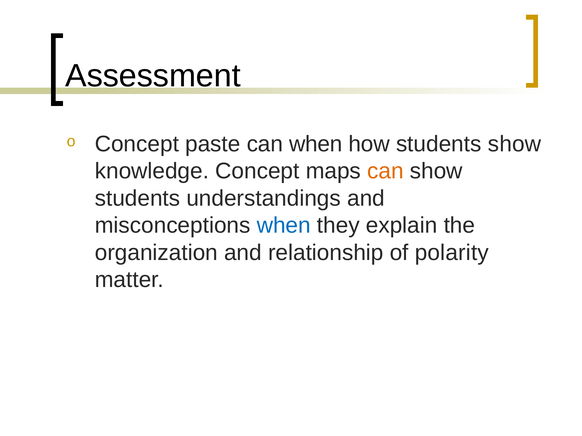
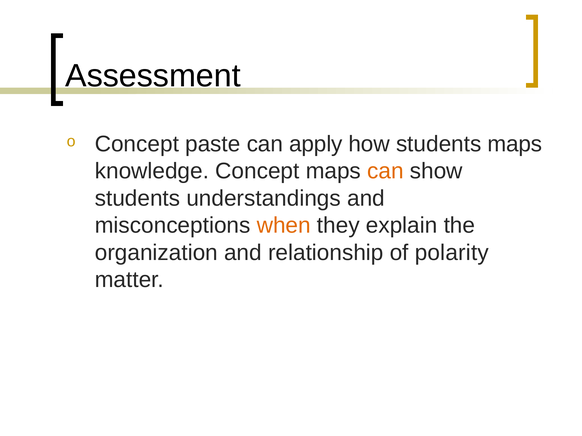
can when: when -> apply (316, 144)
students show: show -> maps (515, 144)
when colour: blue -> orange (284, 226)
